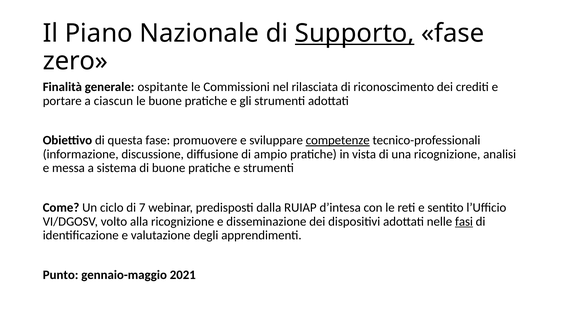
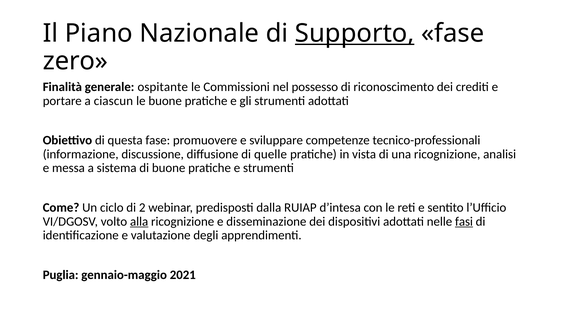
rilasciata: rilasciata -> possesso (315, 87)
competenze underline: present -> none (338, 140)
ampio: ampio -> quelle (270, 154)
7: 7 -> 2 (142, 207)
alla underline: none -> present (139, 221)
Punto: Punto -> Puglia (61, 274)
